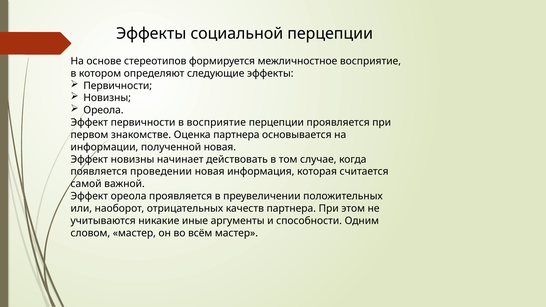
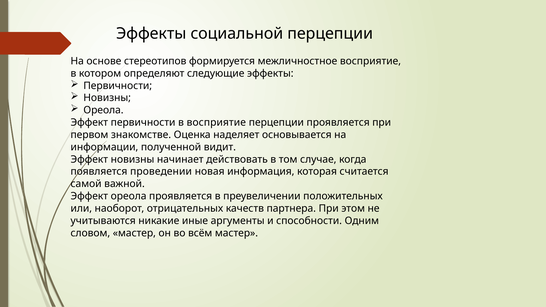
Оценка партнера: партнера -> наделяет (236, 135)
полученной новая: новая -> видит (220, 147)
